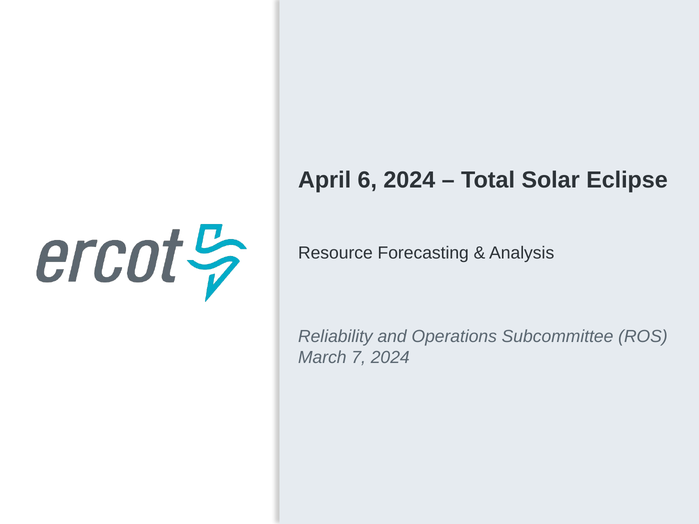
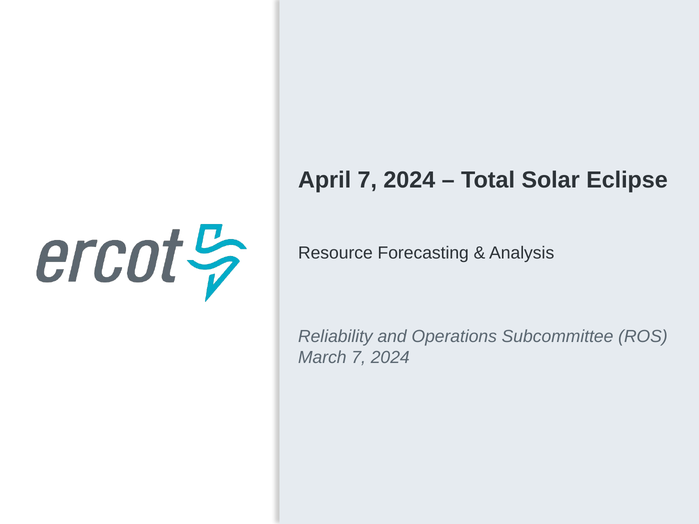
April 6: 6 -> 7 (367, 180)
